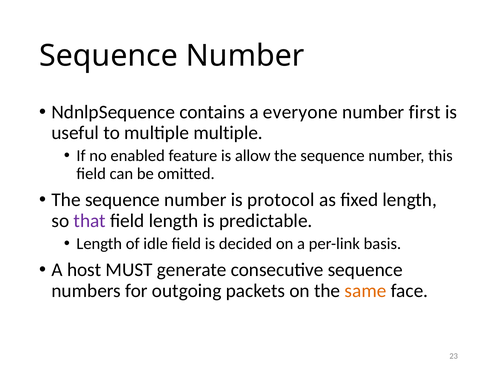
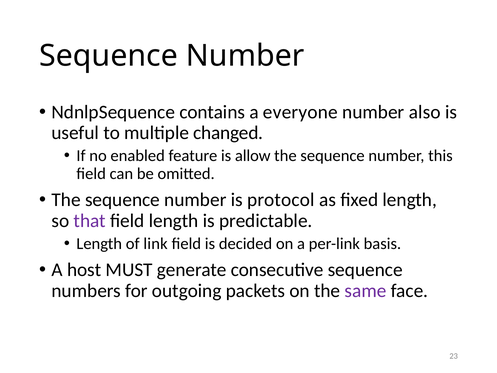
first: first -> also (425, 112)
multiple multiple: multiple -> changed (228, 133)
idle: idle -> link (156, 243)
same colour: orange -> purple (366, 291)
